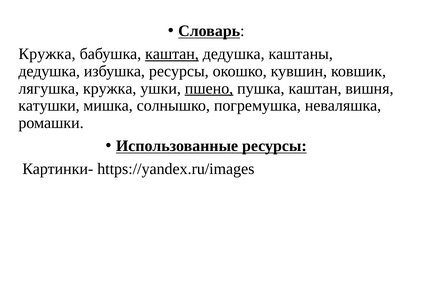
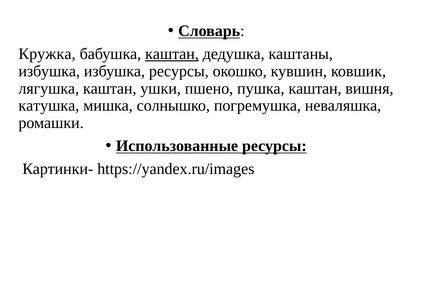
дедушка: дедушка -> избушка (49, 71)
лягушка кружка: кружка -> каштан (110, 88)
пшено underline: present -> none (209, 88)
катушки: катушки -> катушка (49, 106)
